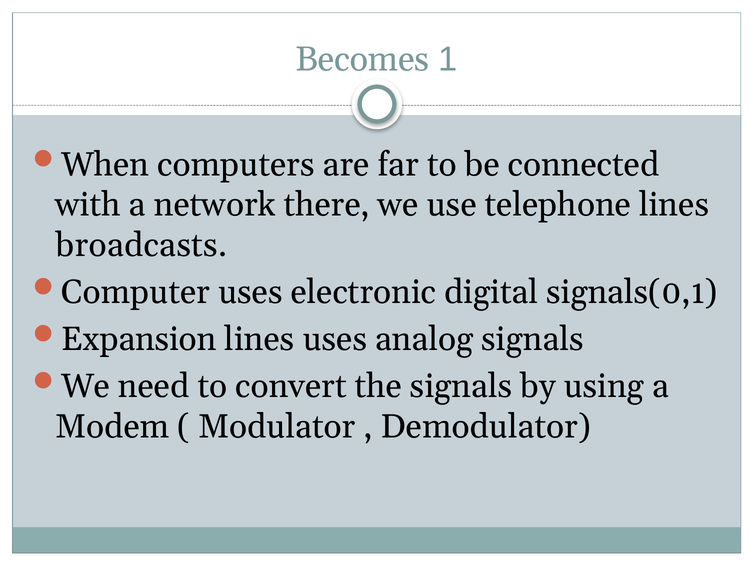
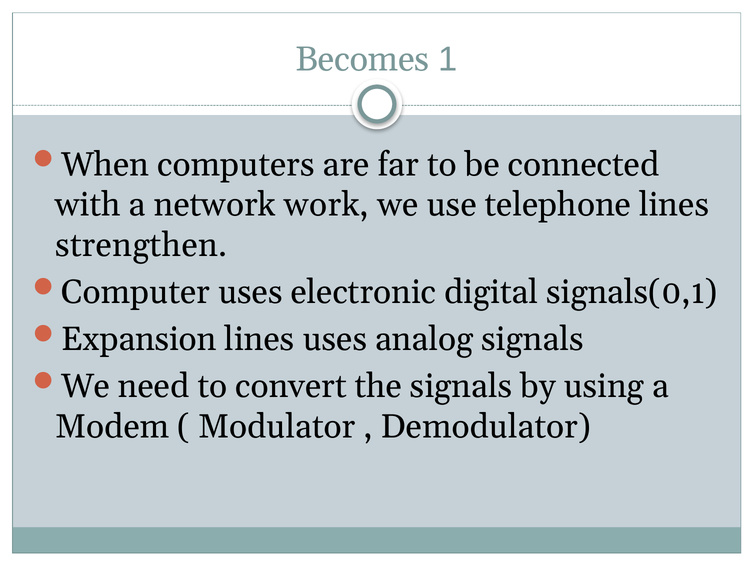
there: there -> work (327, 205)
broadcasts: broadcasts -> strengthen (141, 245)
